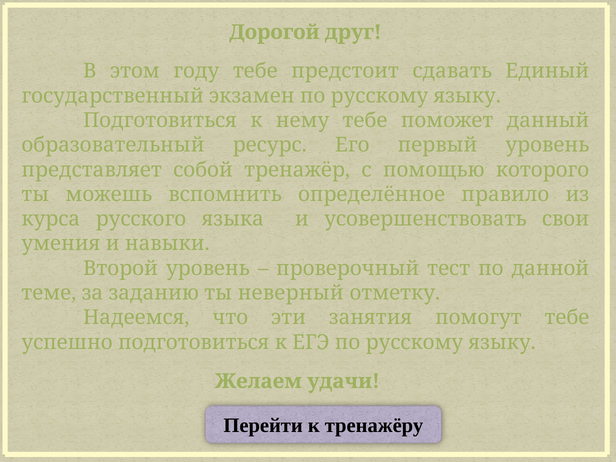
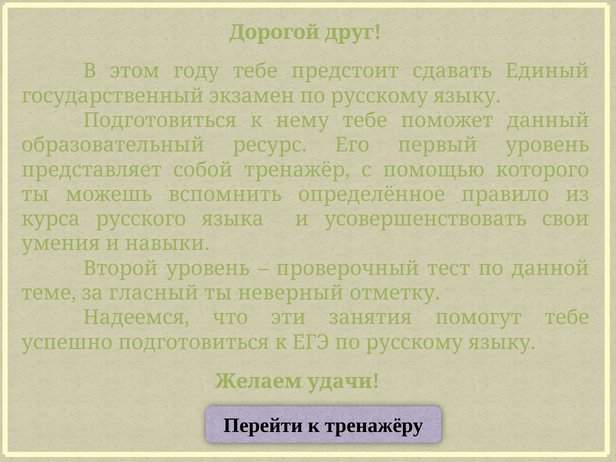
заданию: заданию -> гласный (154, 293)
